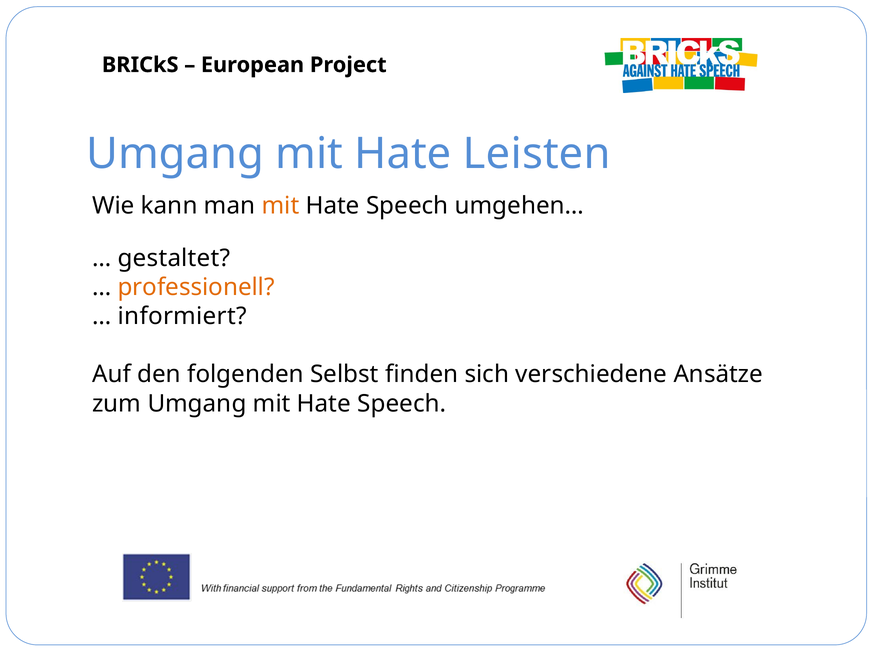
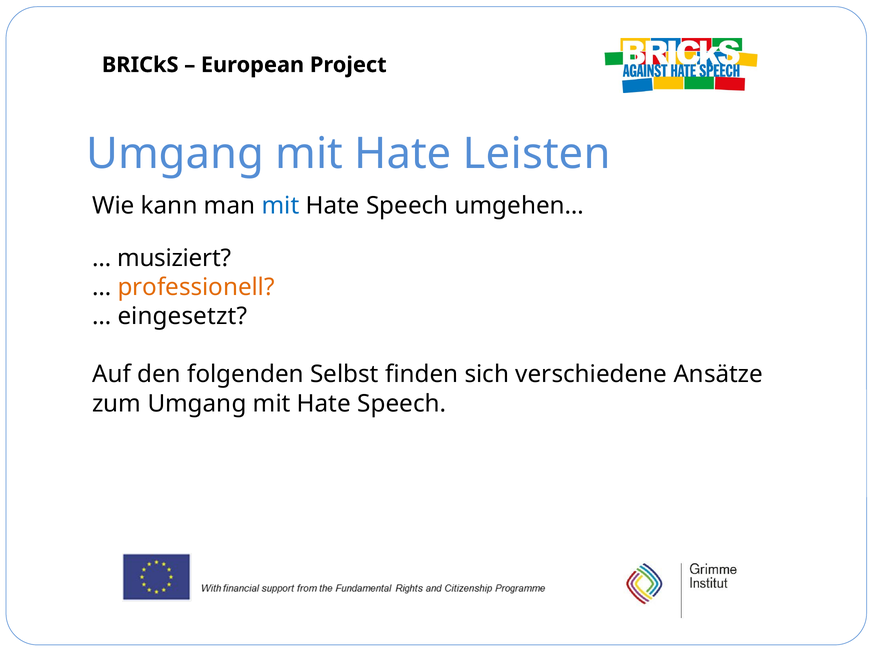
mit colour: orange -> blue (280, 206)
gestaltet: gestaltet -> musiziert (174, 258)
informiert: informiert -> eingesetzt (182, 317)
